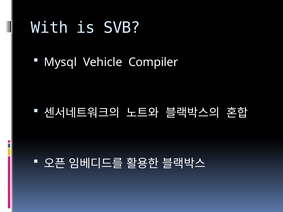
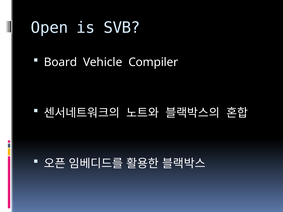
With: With -> Open (49, 28)
Mysql: Mysql -> Board (60, 62)
